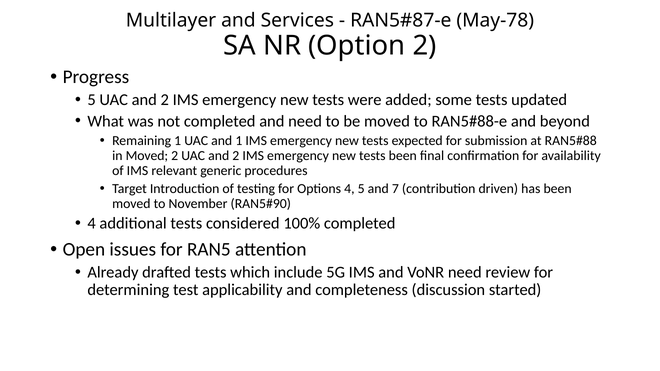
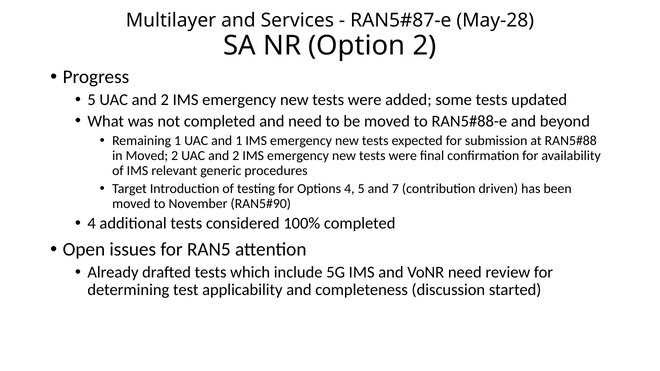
May-78: May-78 -> May-28 (495, 20)
been: been -> were (403, 156)
